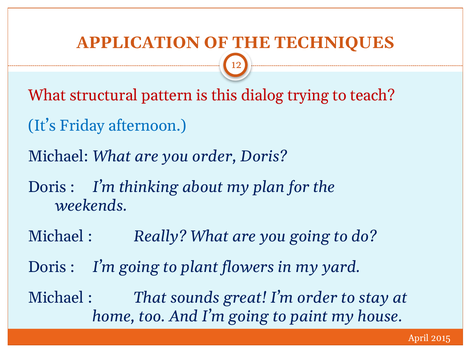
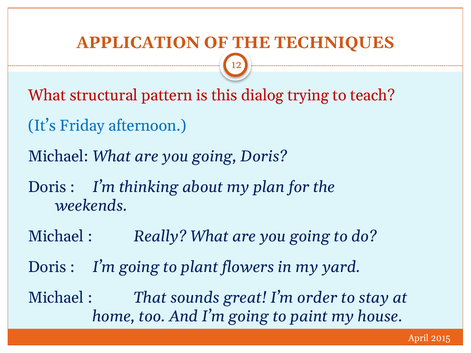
order: order -> going (215, 156)
